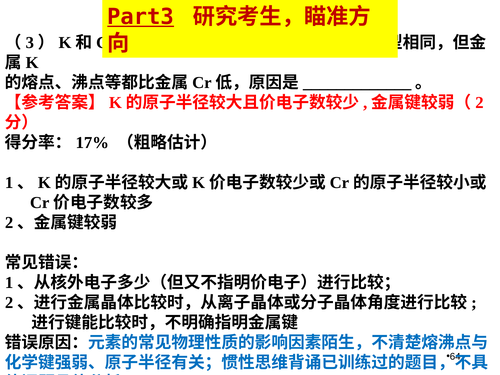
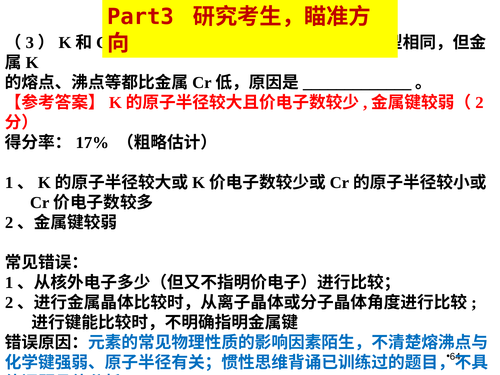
Part3 underline: present -> none (141, 17)
